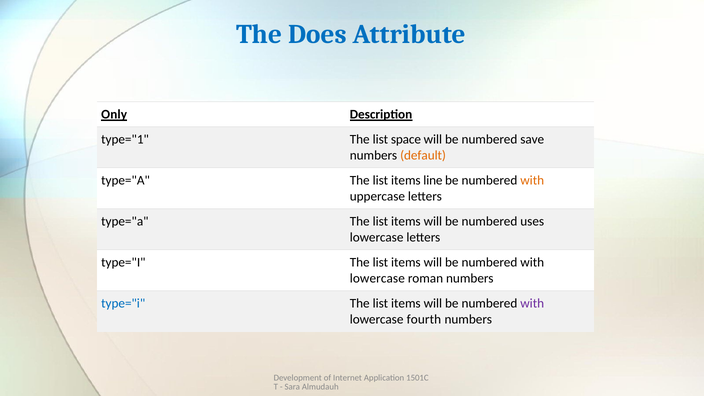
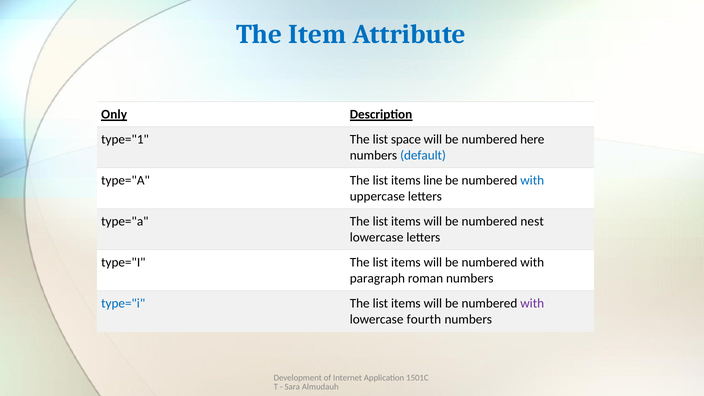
Does: Does -> Item (317, 34)
save: save -> here (532, 139)
default colour: orange -> blue (423, 156)
with colour: orange -> blue (532, 180)
uses: uses -> nest (532, 221)
lowercase: lowercase -> paragraph (377, 279)
